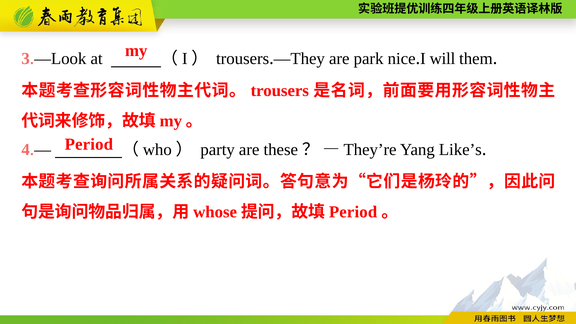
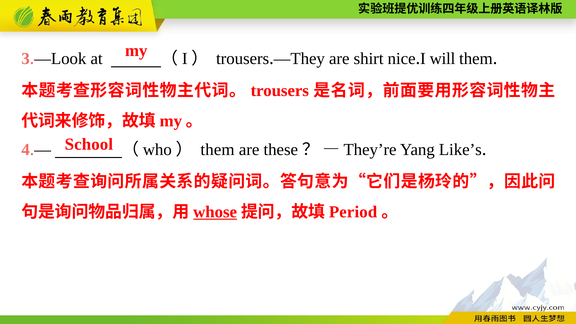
park: park -> shirt (369, 59)
Period: Period -> School (89, 144)
party: party -> them (217, 150)
whose underline: none -> present (215, 212)
